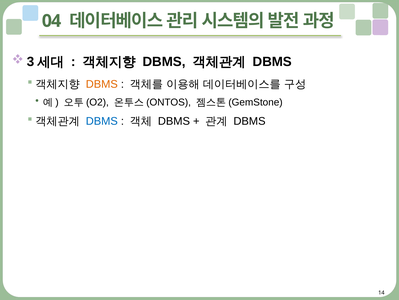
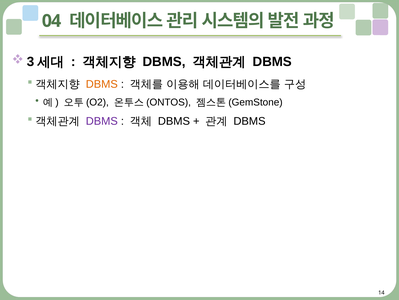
DBMS colour: blue -> purple (102, 121)
